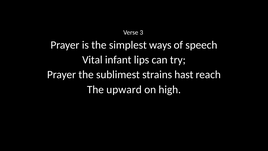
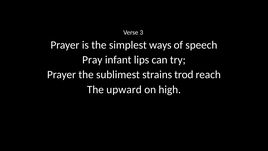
Vital: Vital -> Pray (92, 60)
hast: hast -> trod (184, 75)
